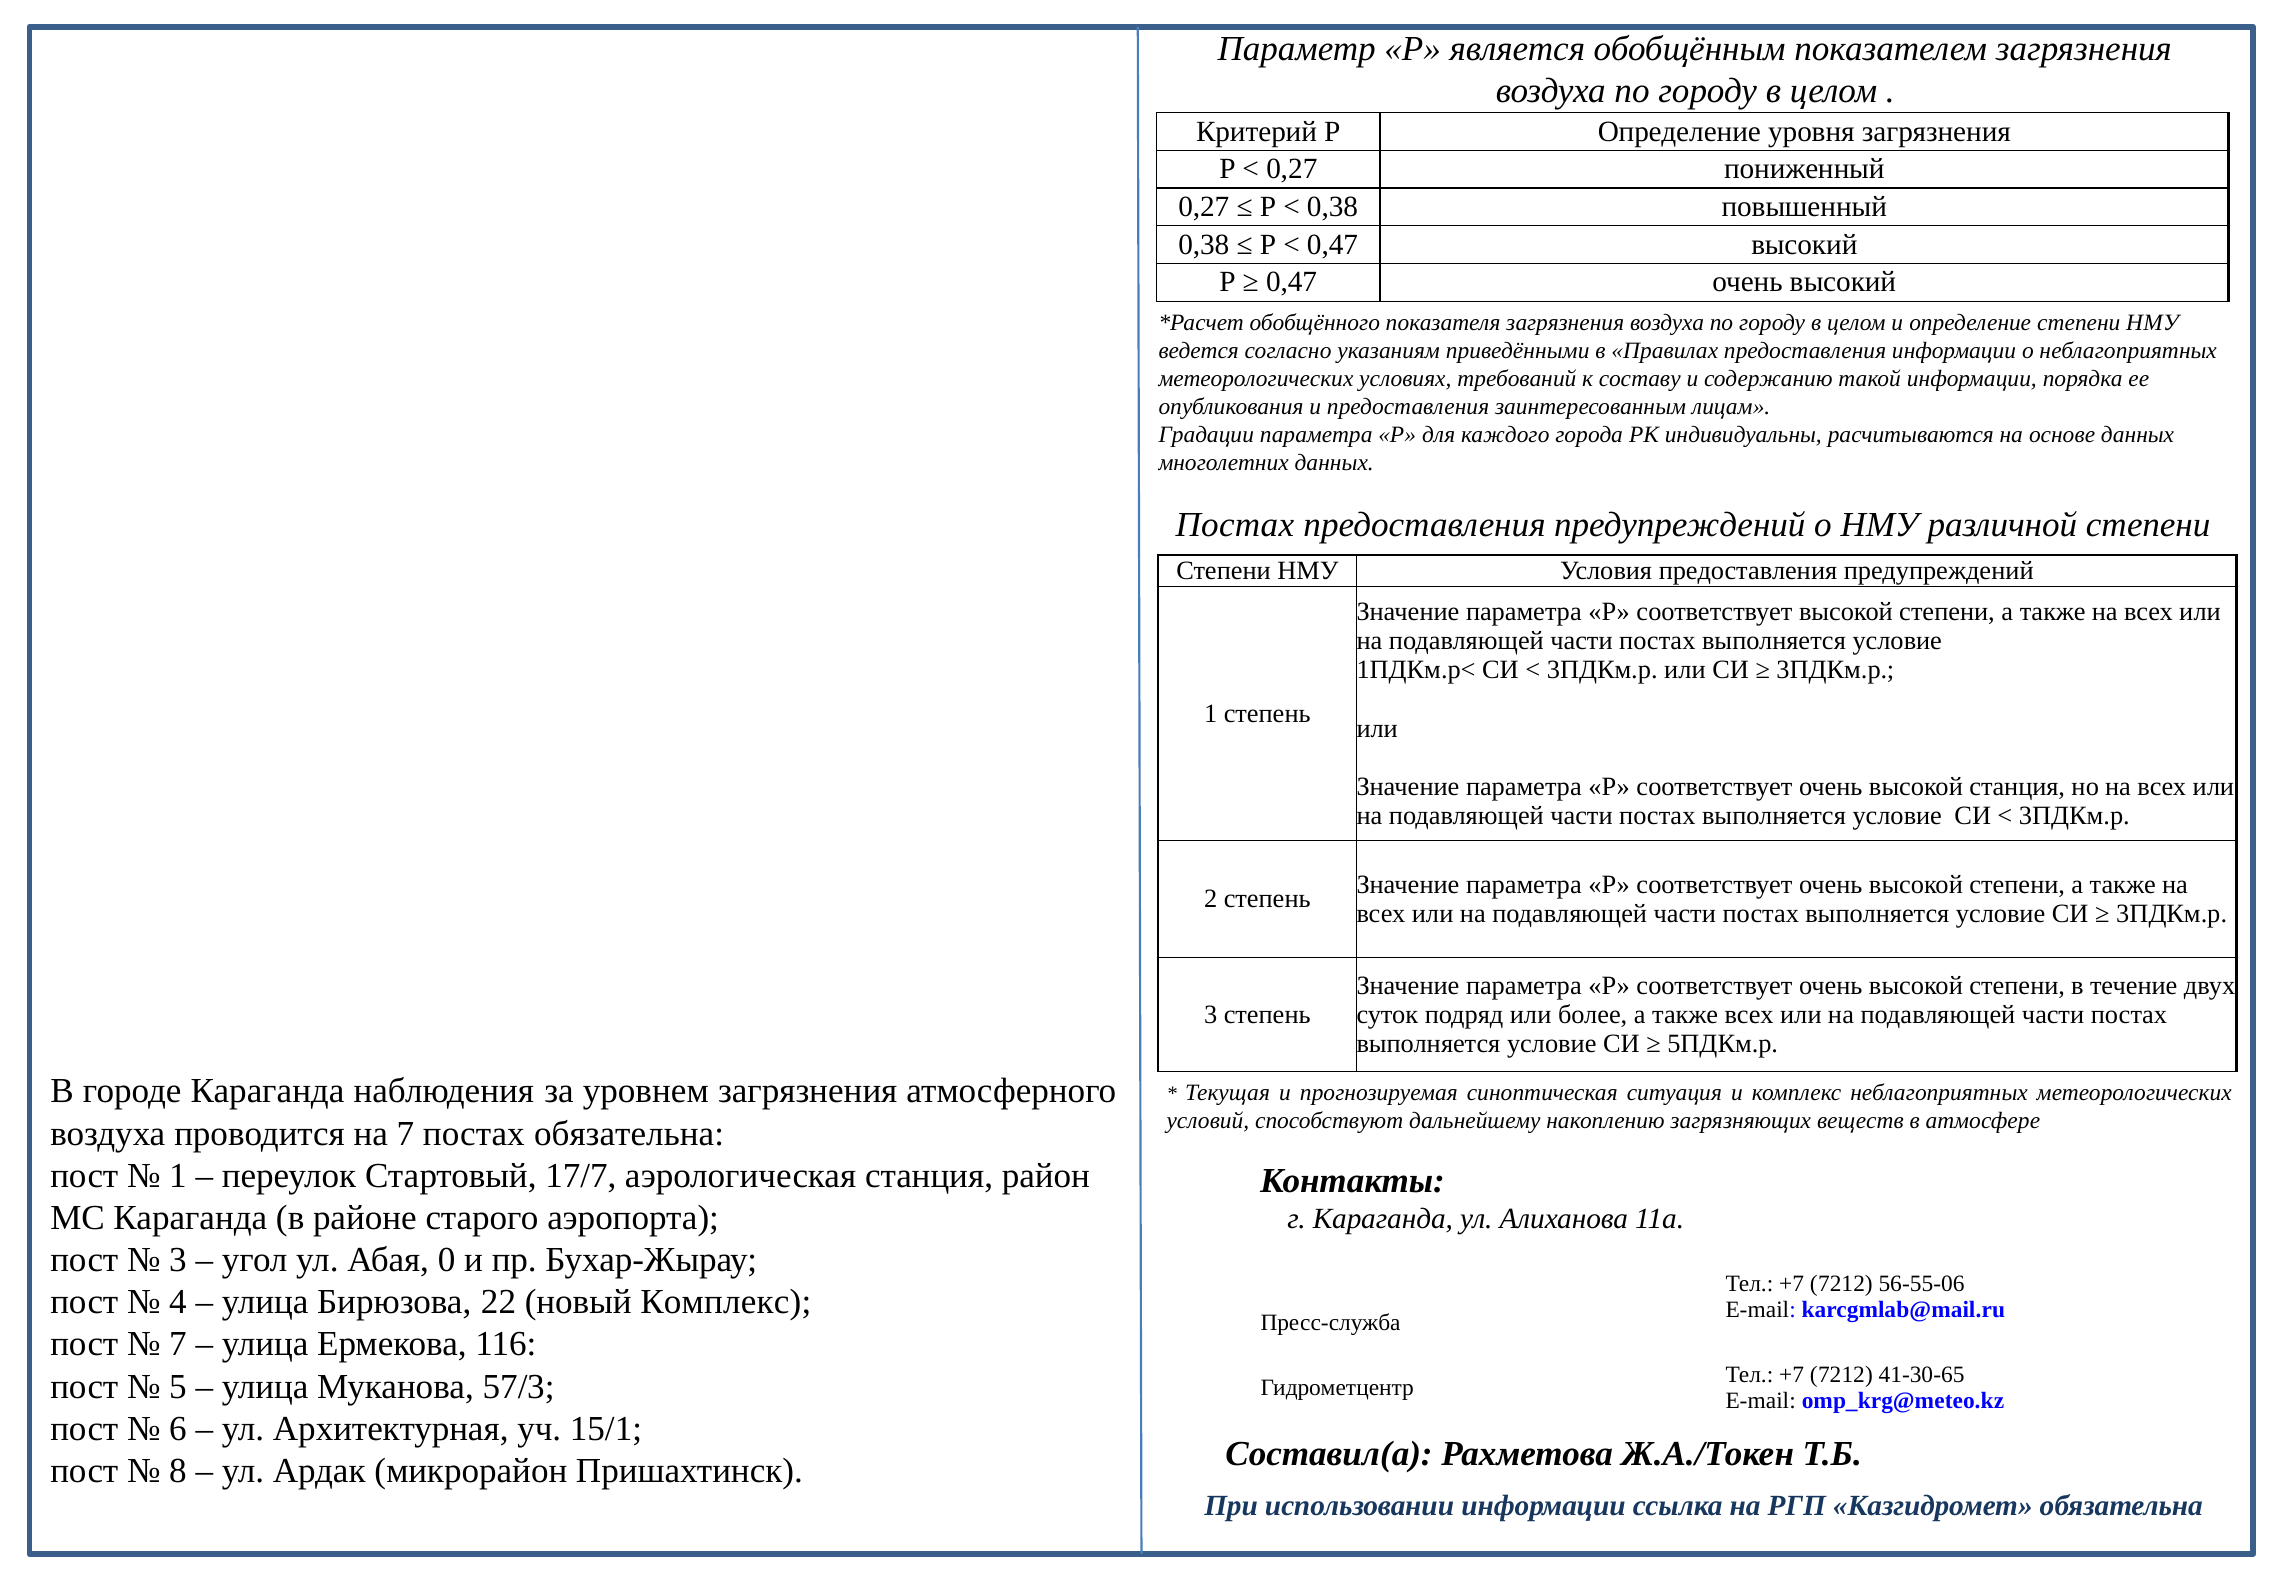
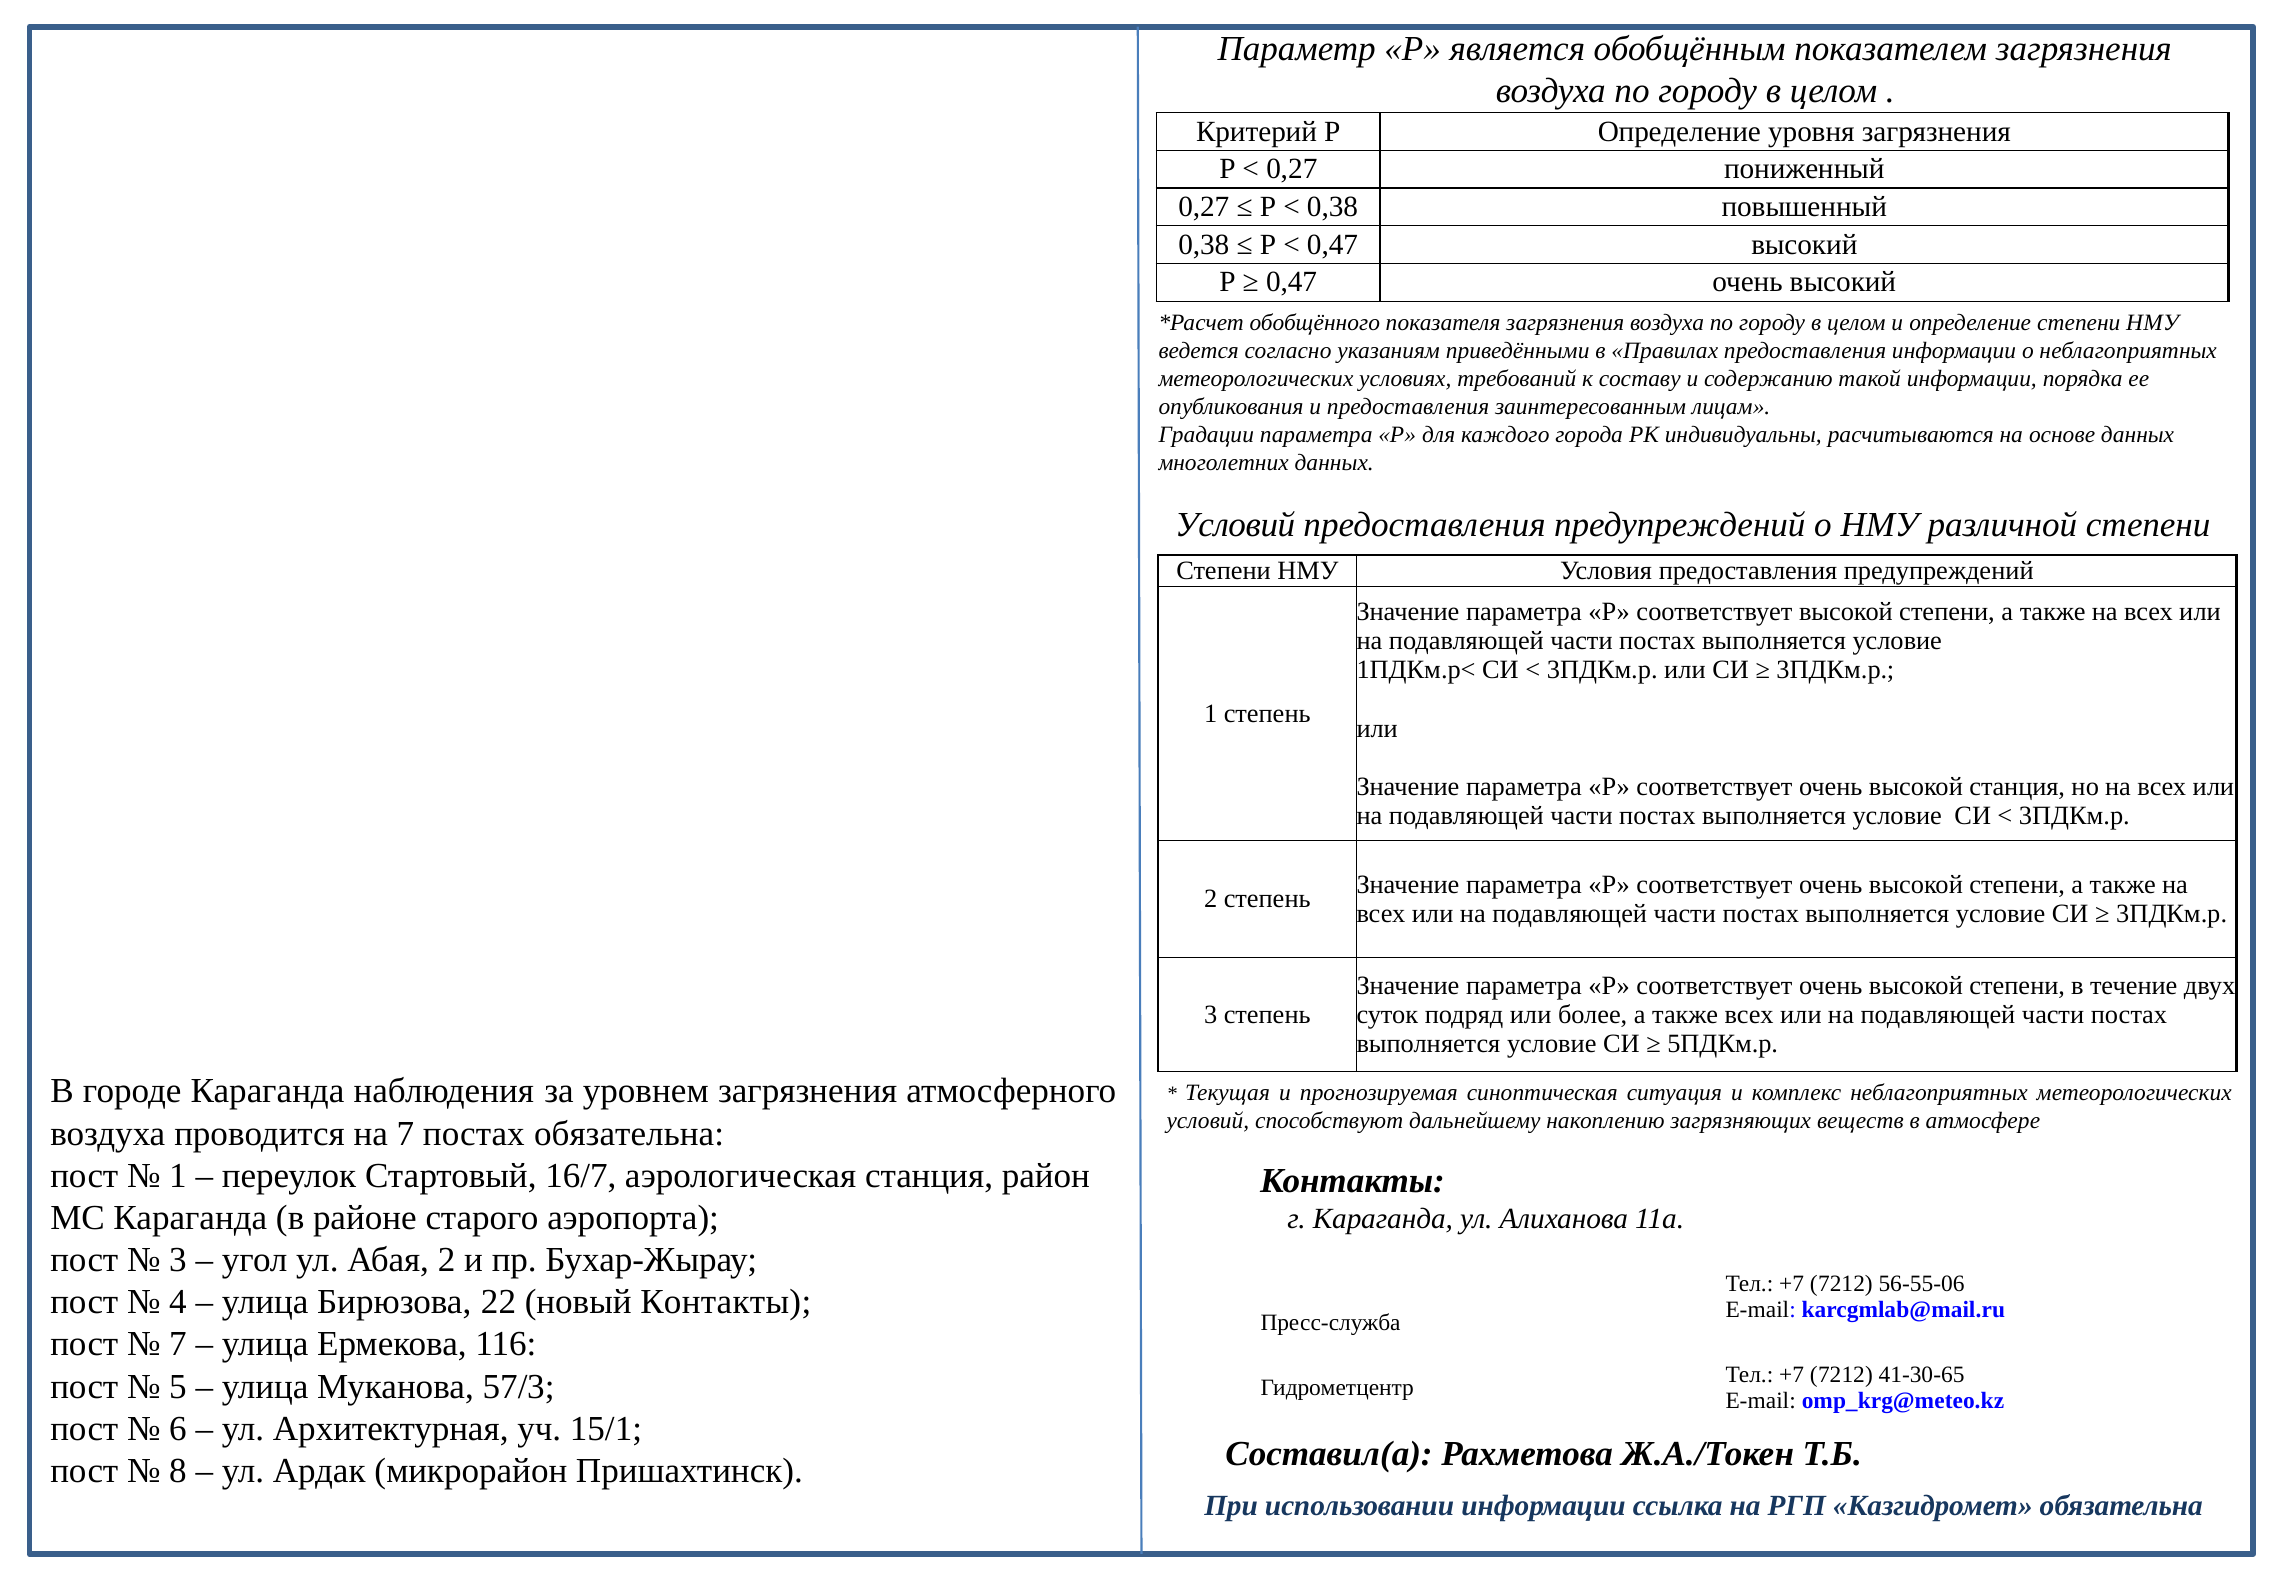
Постах: Постах -> Условий (1235, 525)
17/7: 17/7 -> 16/7 (581, 1175)
Абая 0: 0 -> 2 (447, 1260)
новый Комплекс: Комплекс -> Контакты (726, 1302)
